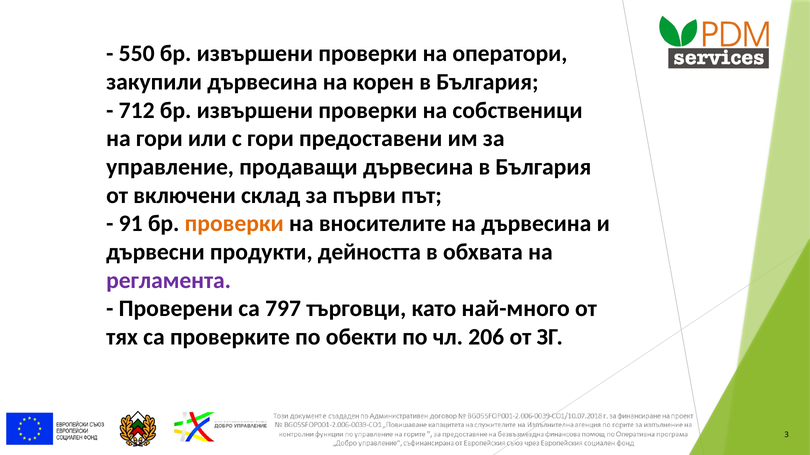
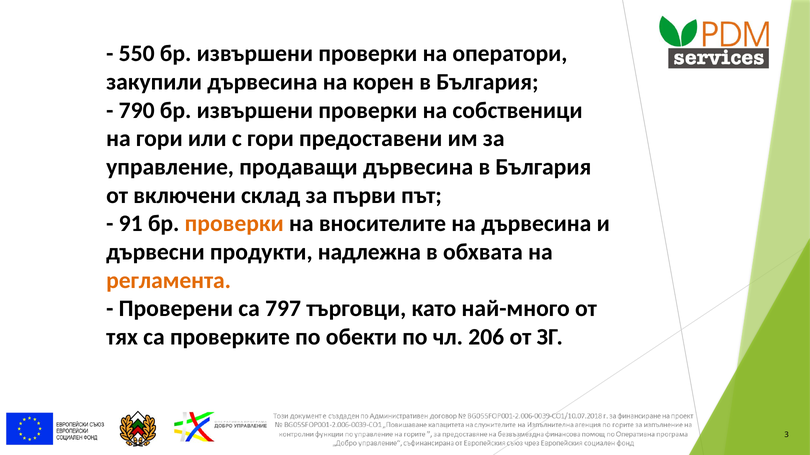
712: 712 -> 790 (137, 110)
дейността: дейността -> надлежна (369, 252)
регламента colour: purple -> orange (169, 281)
